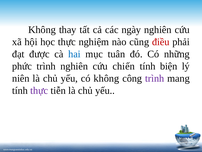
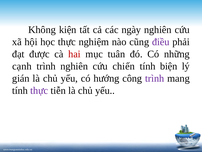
thay: thay -> kiện (68, 30)
điều colour: red -> purple (161, 42)
hai colour: blue -> red (74, 54)
phức: phức -> cạnh (22, 66)
niên: niên -> gián (21, 78)
có không: không -> hướng (106, 78)
